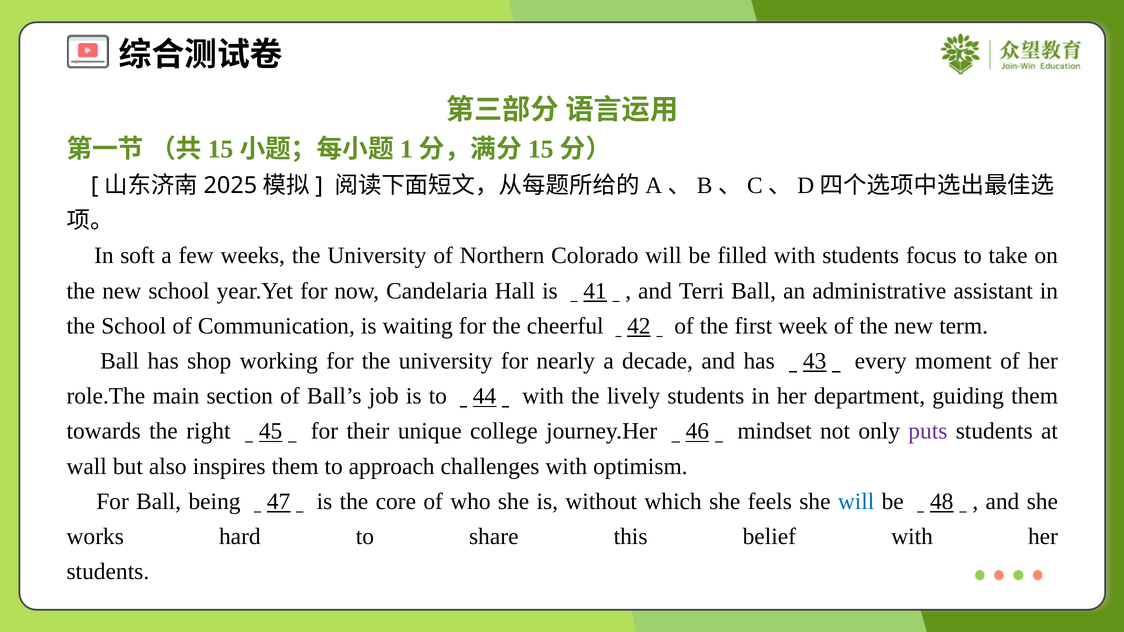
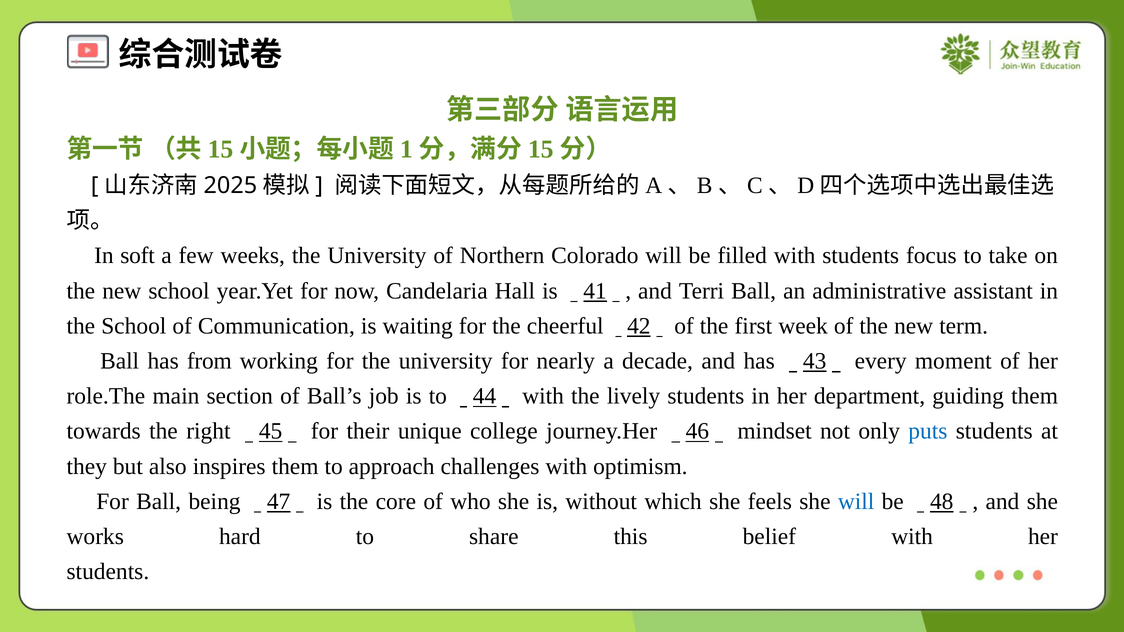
shop: shop -> from (209, 361)
puts colour: purple -> blue (928, 431)
wall: wall -> they (87, 467)
